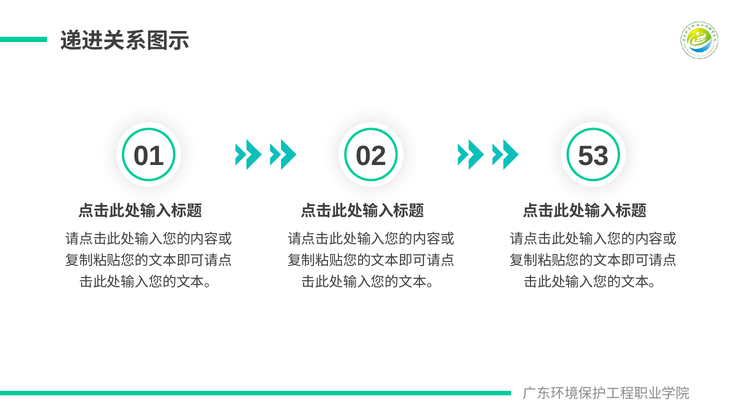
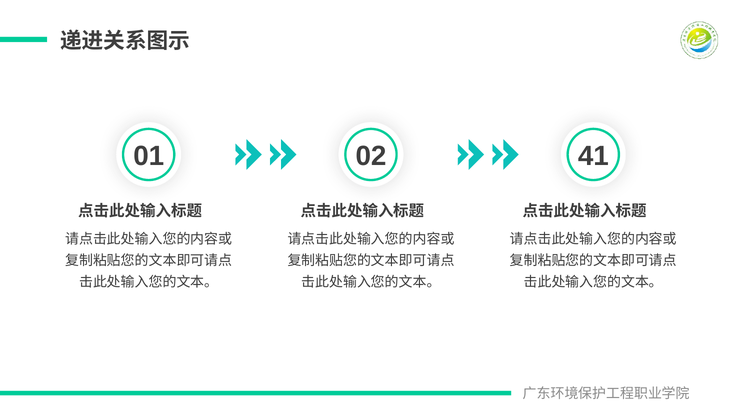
53: 53 -> 41 (593, 156)
